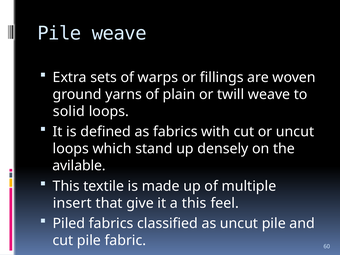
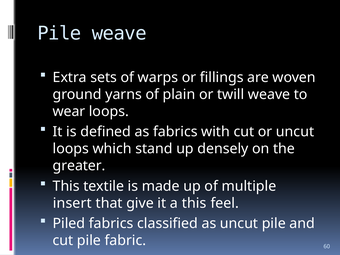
solid: solid -> wear (69, 111)
avilable: avilable -> greater (79, 166)
